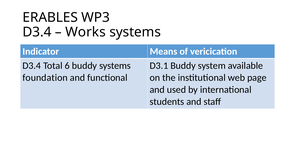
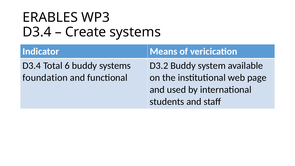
Works: Works -> Create (86, 32)
D3.1: D3.1 -> D3.2 (159, 66)
